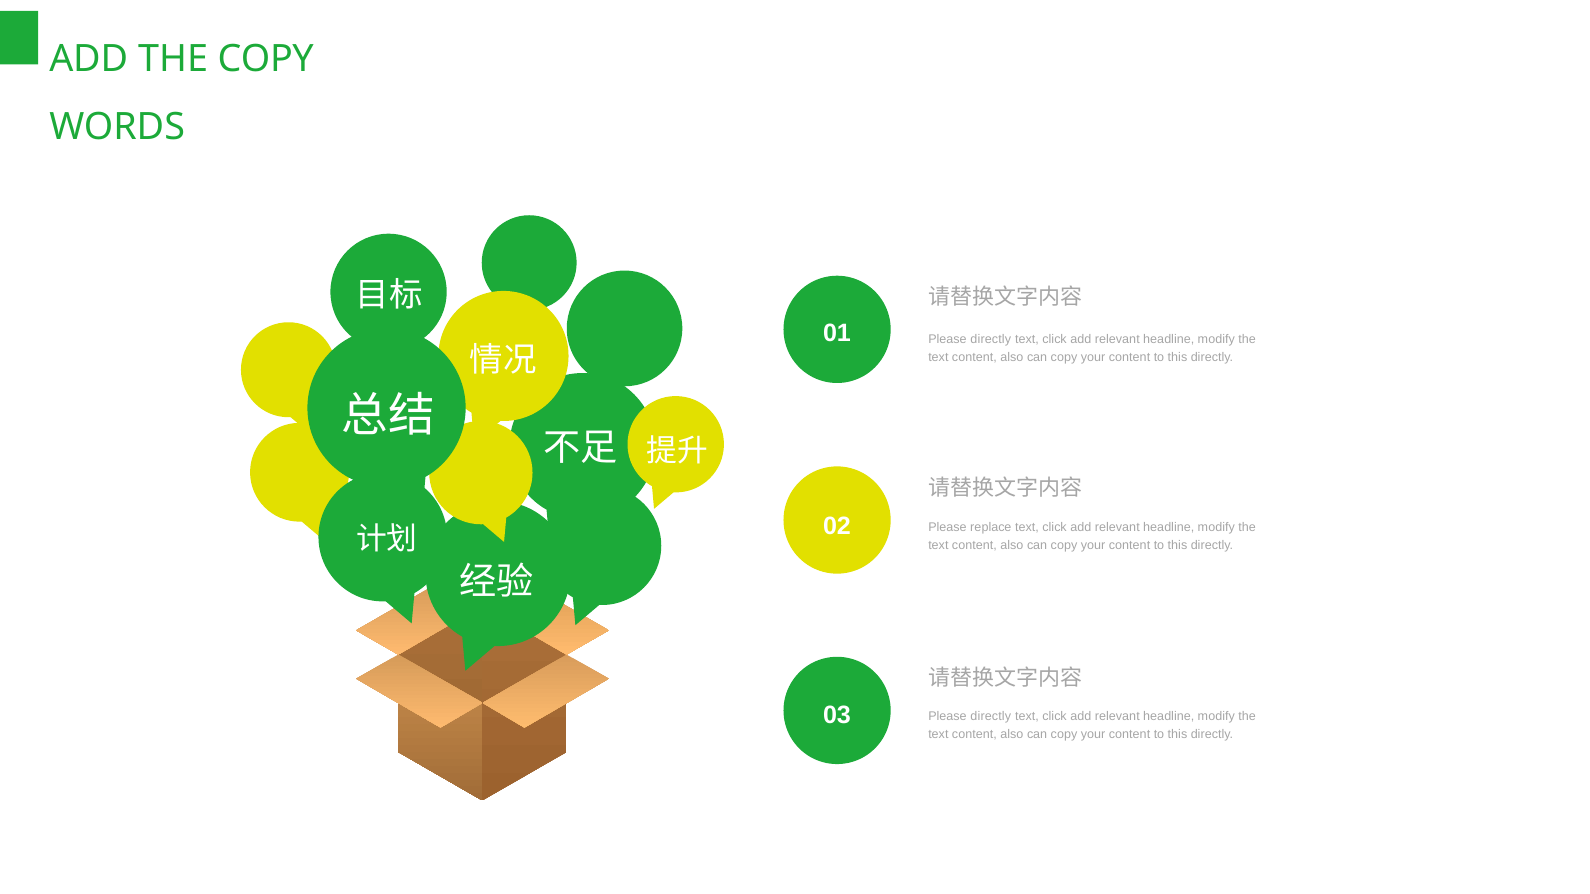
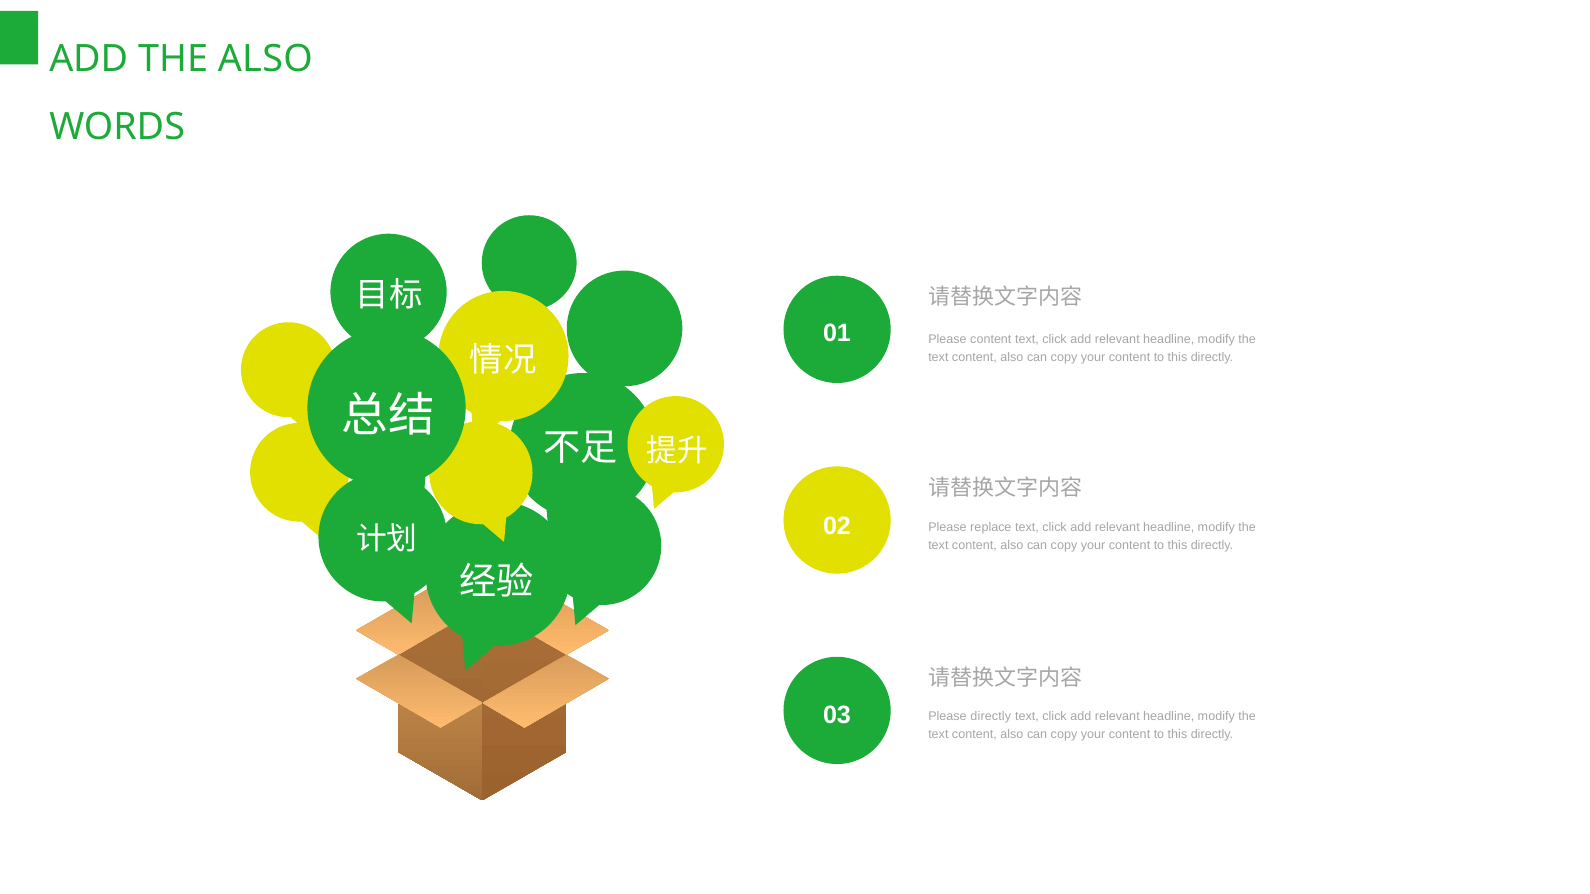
THE COPY: COPY -> ALSO (265, 59)
directly: directly -> content (991, 339)
